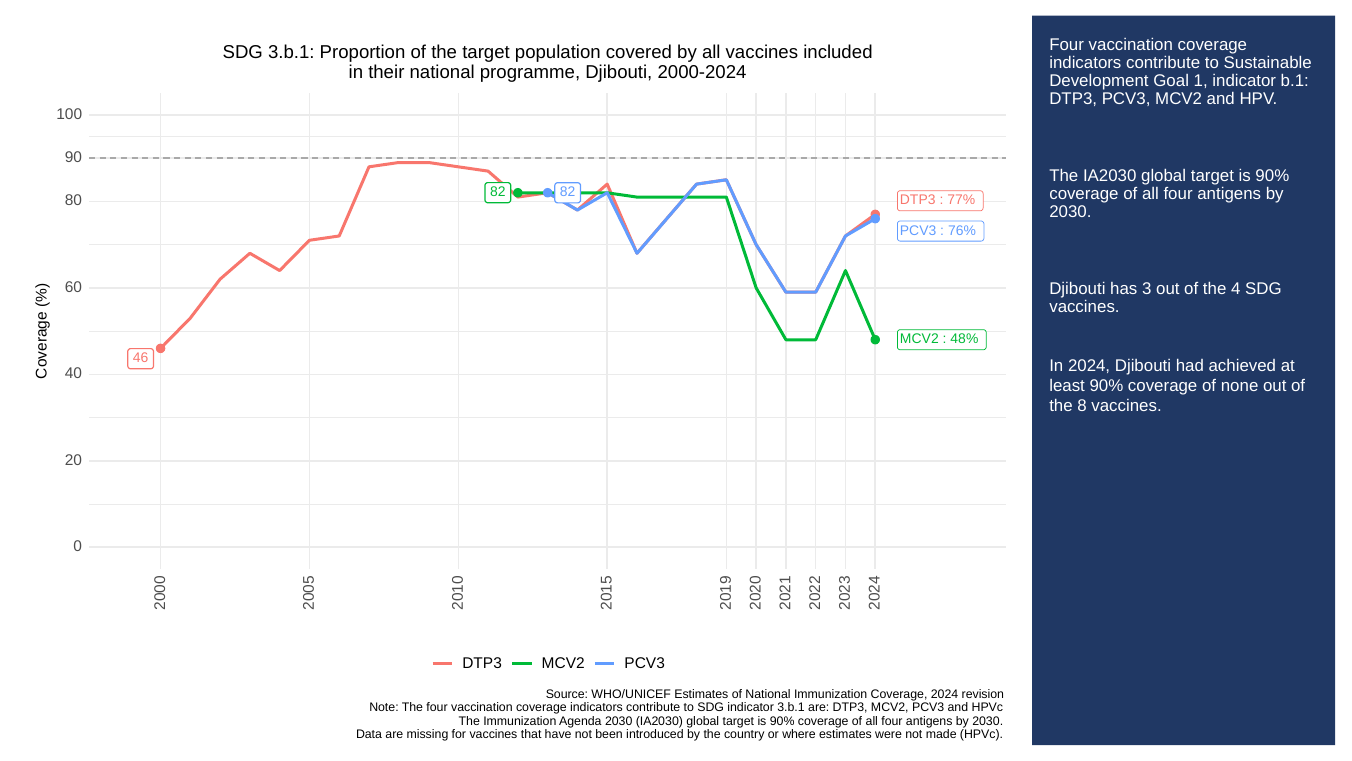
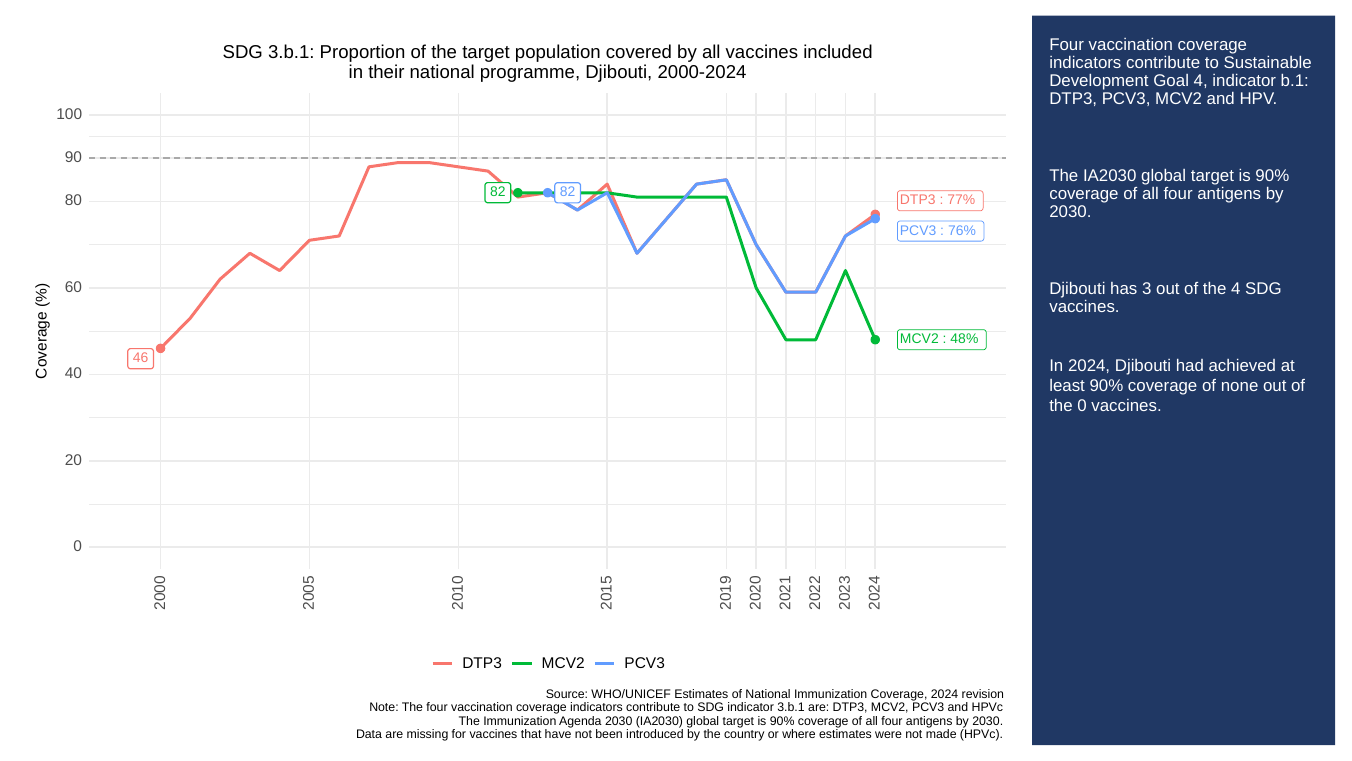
Goal 1: 1 -> 4 (1201, 81)
the 8: 8 -> 0 (1082, 406)
